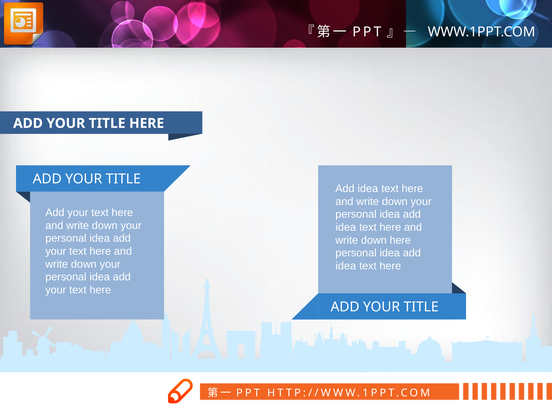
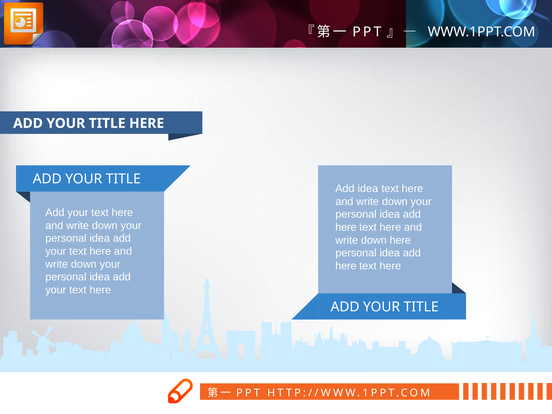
idea: idea -> here (346, 227)
idea: idea -> here (346, 266)
